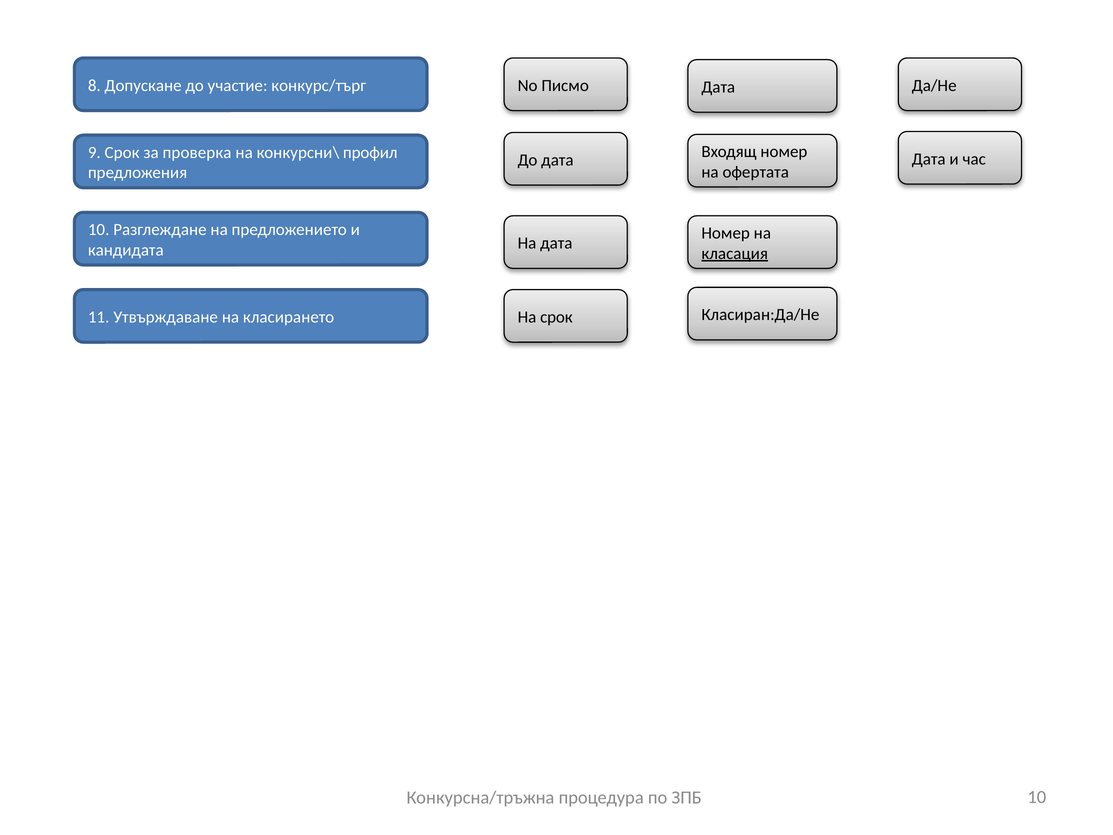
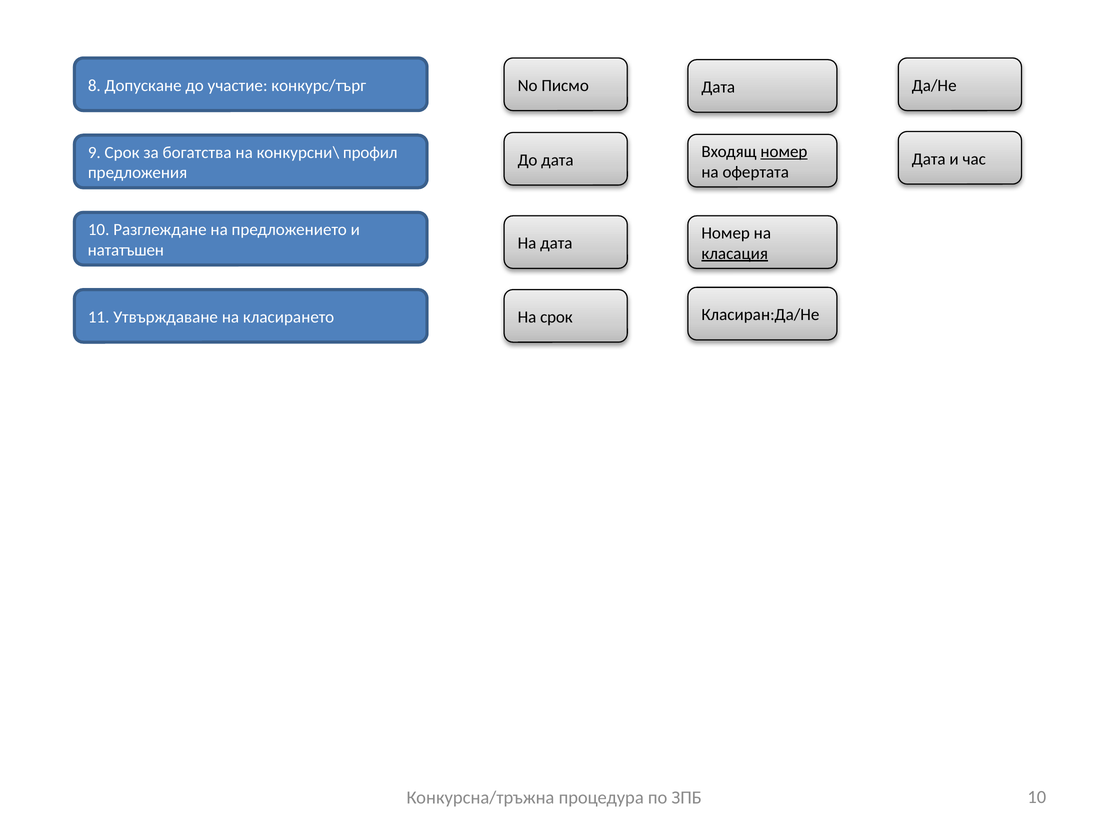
номер underline: none -> present (784, 152)
проверка: проверка -> богатства (197, 152)
кандидата: кандидата -> нататъшен (126, 250)
